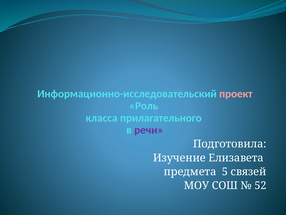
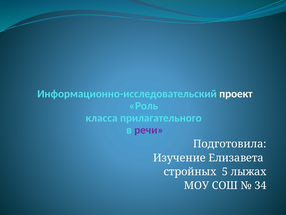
проект colour: pink -> white (236, 94)
предмета: предмета -> стройных (190, 171)
связей: связей -> лыжах (249, 171)
52: 52 -> 34 (260, 185)
